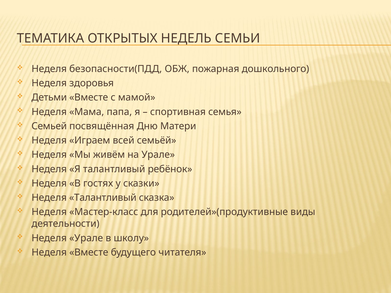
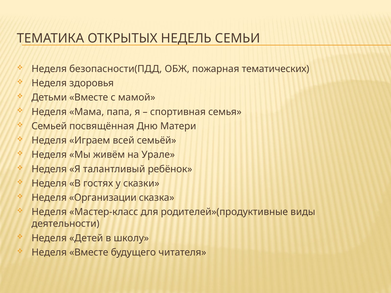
дошкольного: дошкольного -> тематических (276, 69)
Неделя Талантливый: Талантливый -> Организации (103, 198)
Неделя Урале: Урале -> Детей (86, 238)
